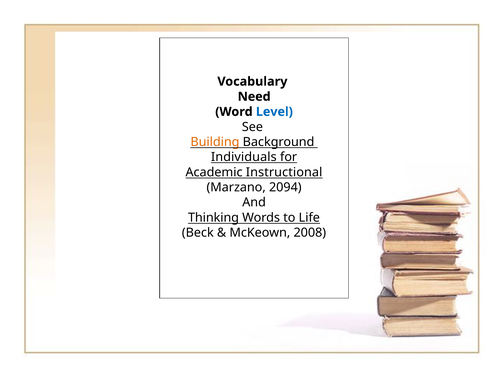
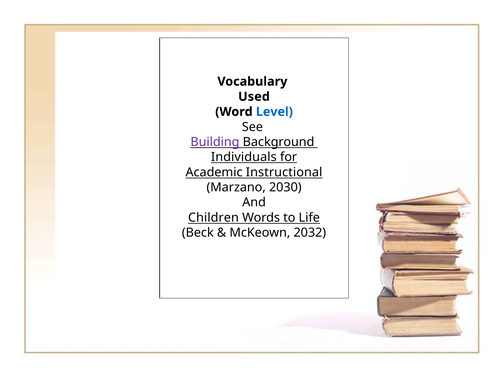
Need: Need -> Used (254, 97)
Building colour: orange -> purple (215, 142)
2094: 2094 -> 2030 (285, 187)
Thinking: Thinking -> Children (213, 218)
2008: 2008 -> 2032 (310, 233)
